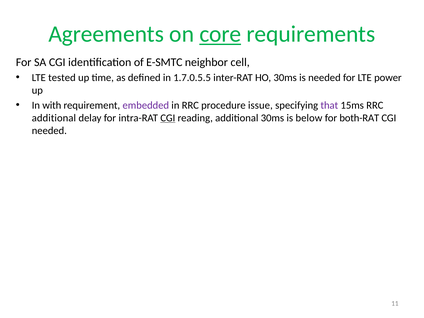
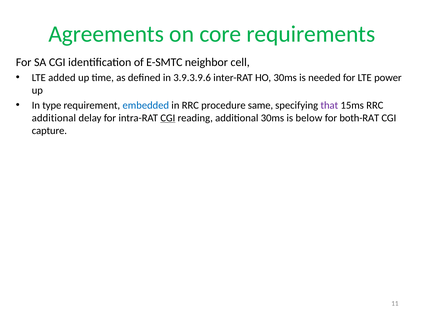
core underline: present -> none (220, 34)
tested: tested -> added (62, 78)
1.7.0.5.5: 1.7.0.5.5 -> 3.9.3.9.6 (192, 78)
with: with -> type (52, 105)
embedded colour: purple -> blue (146, 105)
issue: issue -> same (260, 105)
needed: needed -> capture (49, 131)
